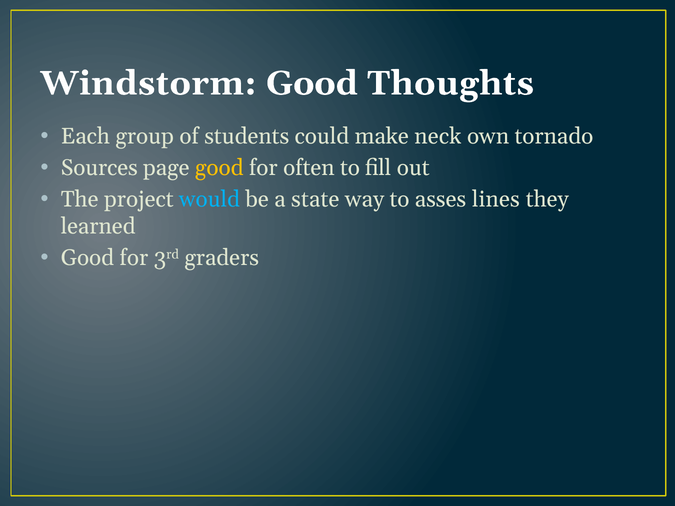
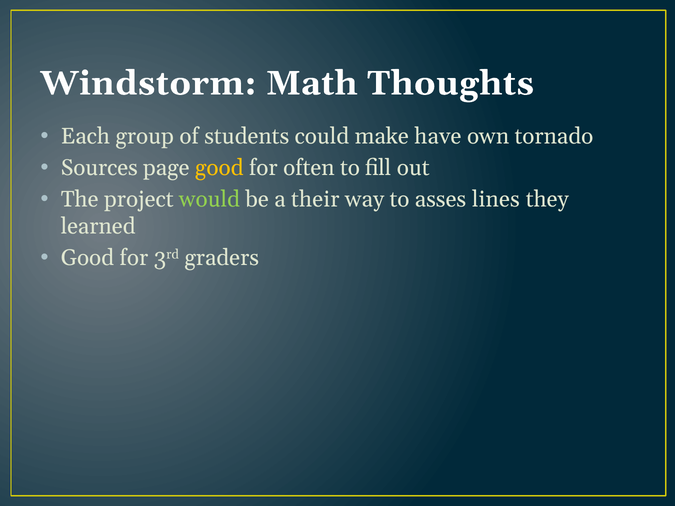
Windstorm Good: Good -> Math (312, 83)
neck: neck -> have (438, 137)
would colour: light blue -> light green (210, 200)
state: state -> their (315, 200)
